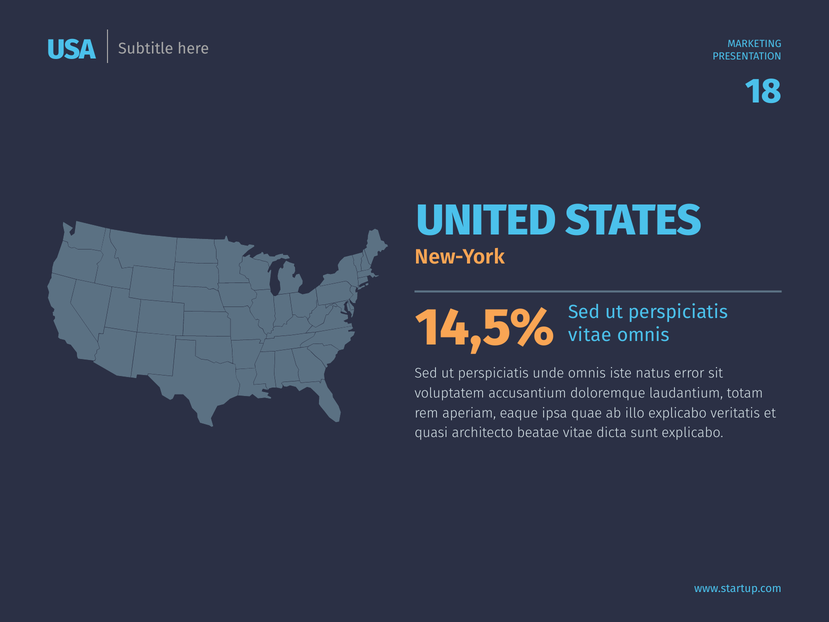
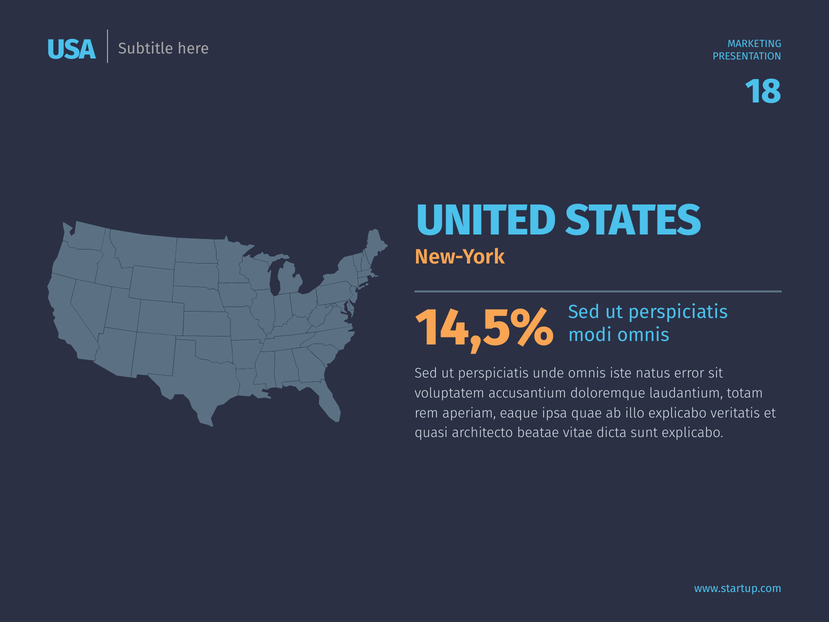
vitae: vitae -> modi (590, 335)
